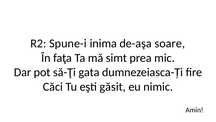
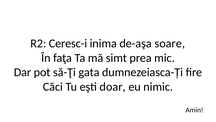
Spune-i: Spune-i -> Ceresc-i (68, 43)
găsit: găsit -> doar (113, 86)
